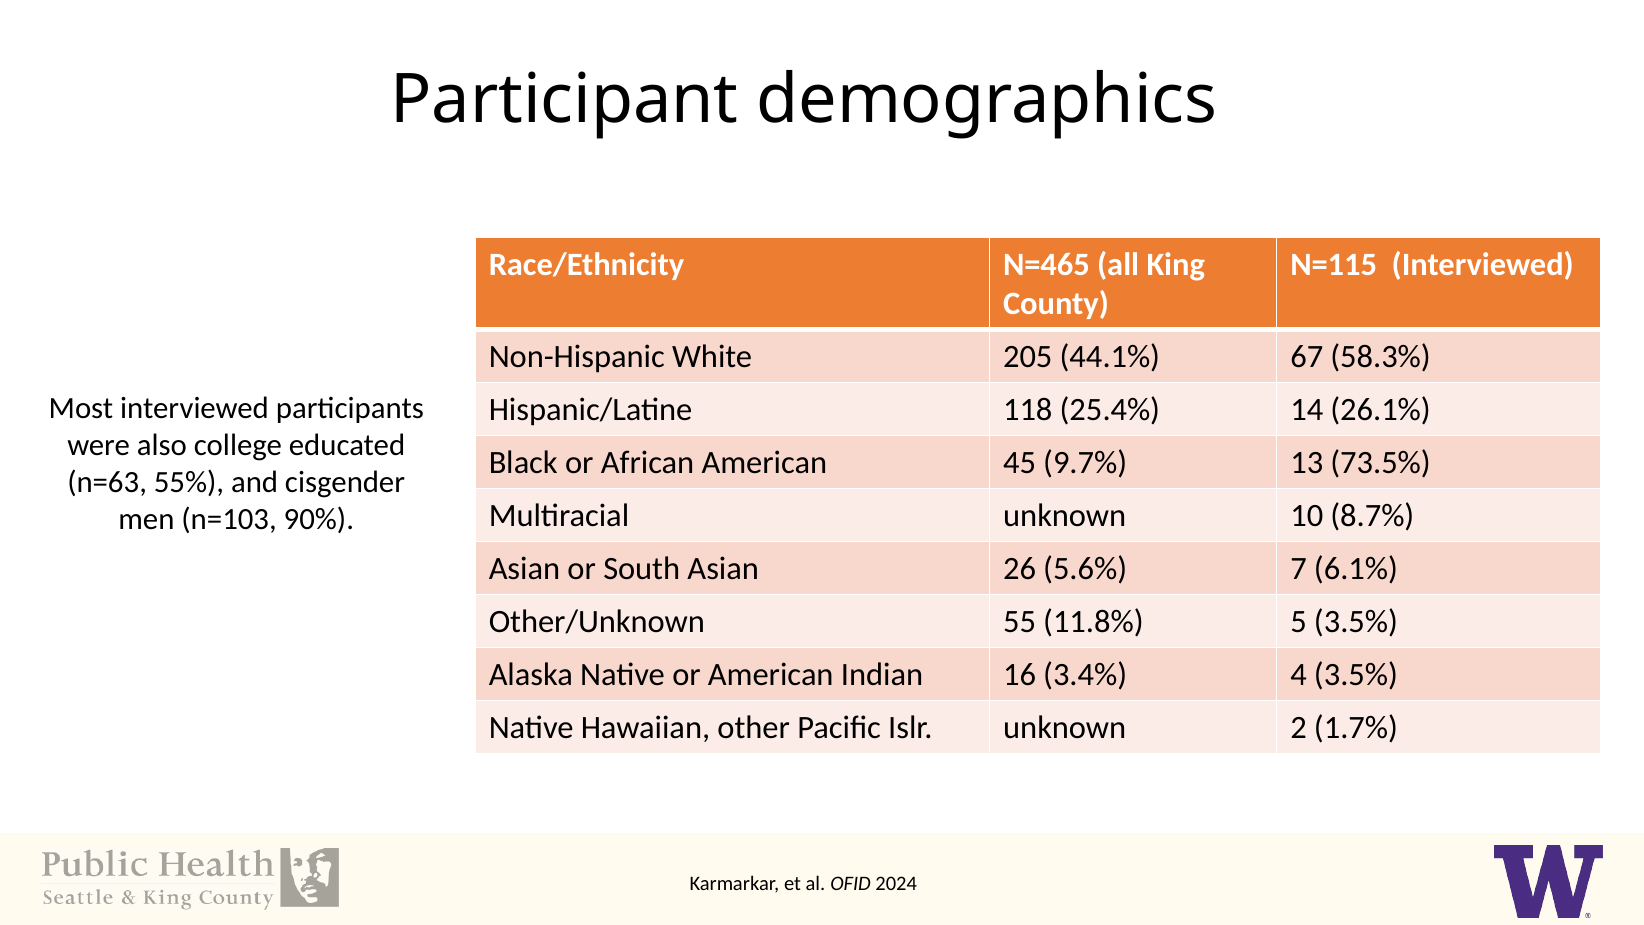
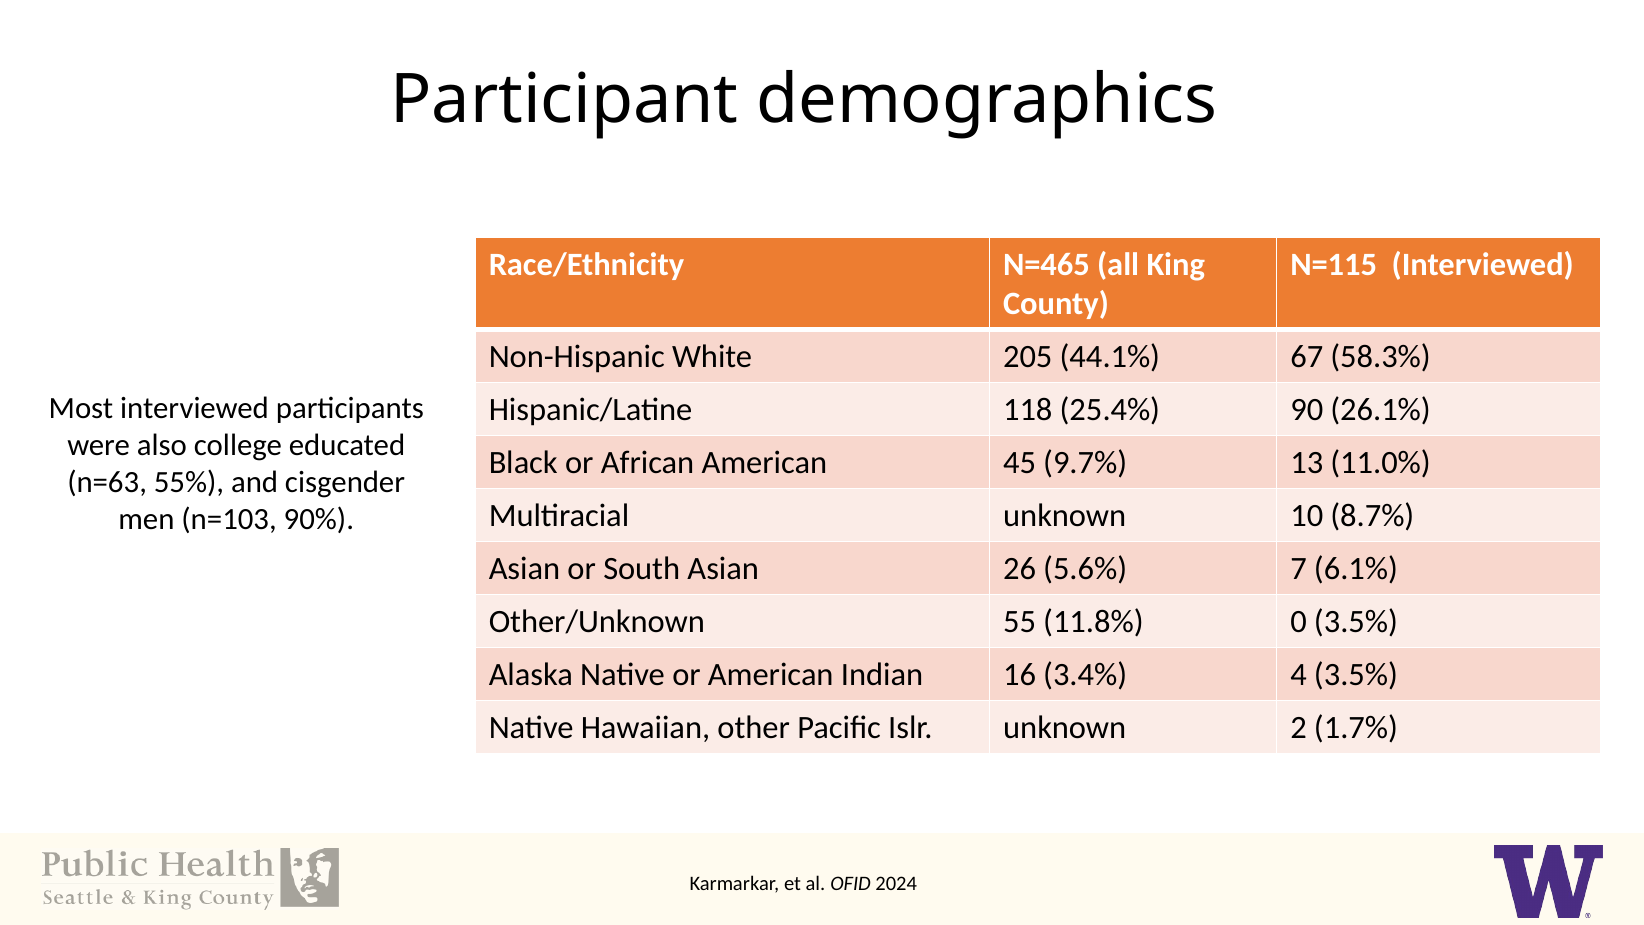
14: 14 -> 90 (1307, 410)
73.5%: 73.5% -> 11.0% (1381, 462)
5: 5 -> 0 (1299, 621)
